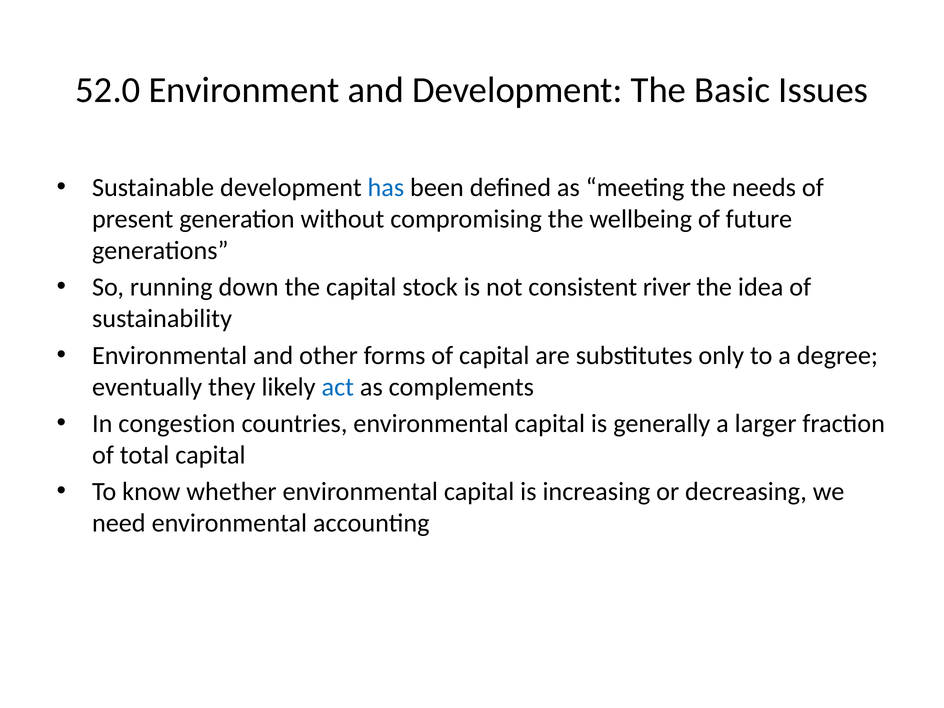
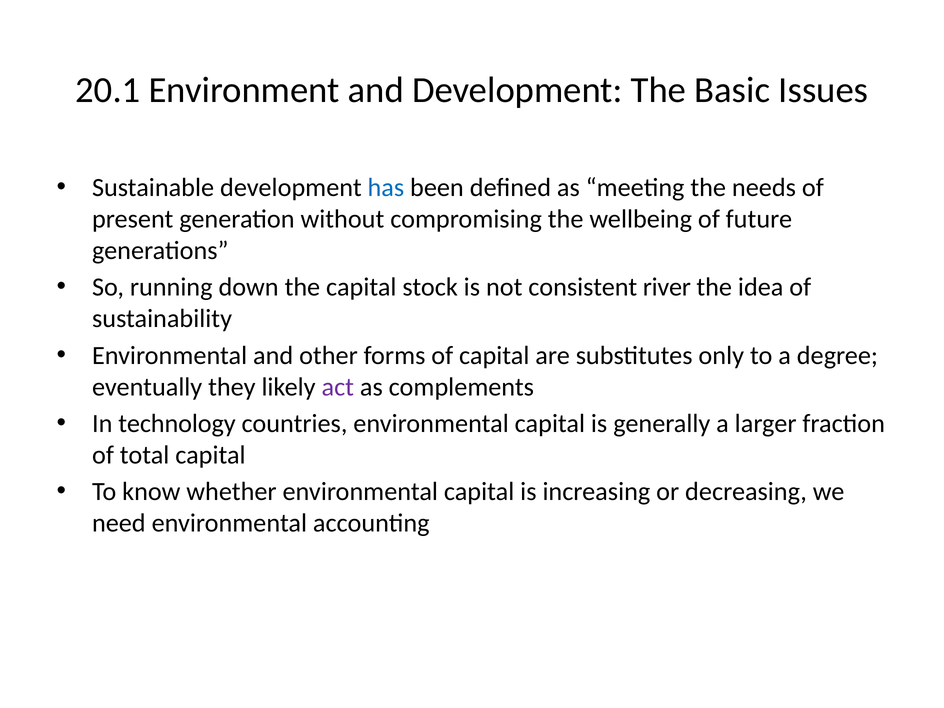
52.0: 52.0 -> 20.1 (108, 90)
act colour: blue -> purple (338, 387)
congestion: congestion -> technology (177, 424)
